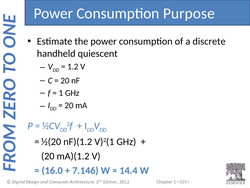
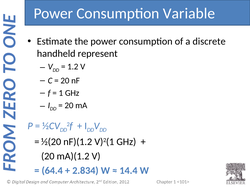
Purpose: Purpose -> Variable (189, 13)
quiescent: quiescent -> represent (98, 53)
16.0: 16.0 -> 64.4 (52, 170)
7.146: 7.146 -> 2.834 (85, 170)
